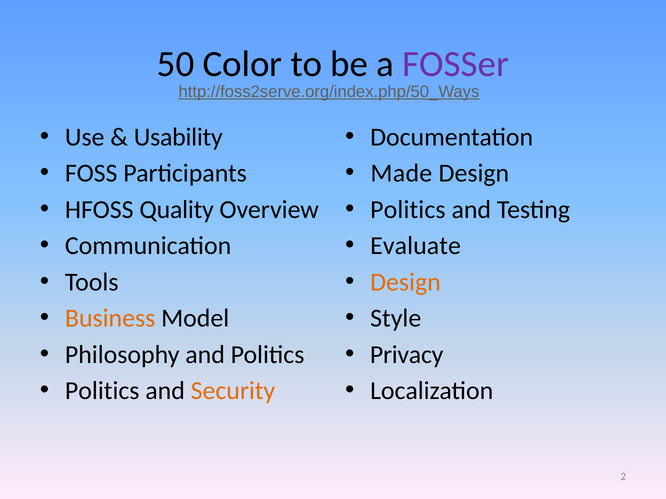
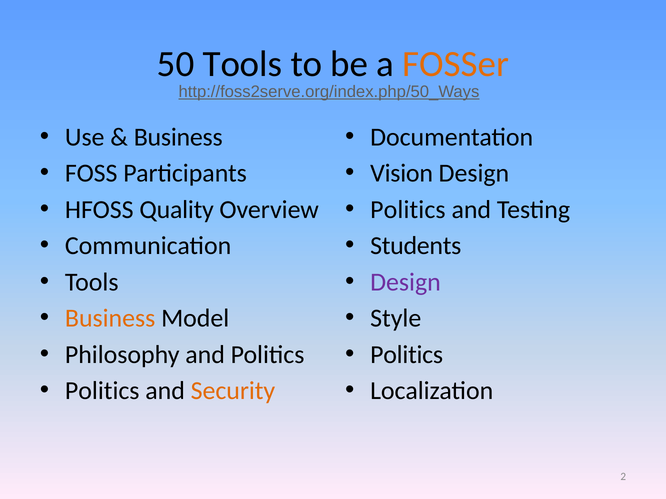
50 Color: Color -> Tools (242, 64)
FOSSer colour: purple -> orange (456, 64)
Usability: Usability -> Business (178, 137)
Made: Made -> Vision (402, 174)
Evaluate: Evaluate -> Students (416, 246)
Design colour: orange -> purple (405, 282)
Privacy: Privacy -> Politics (407, 355)
